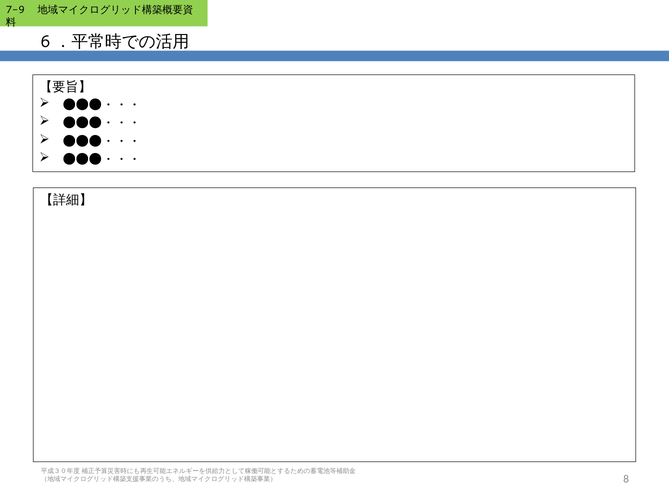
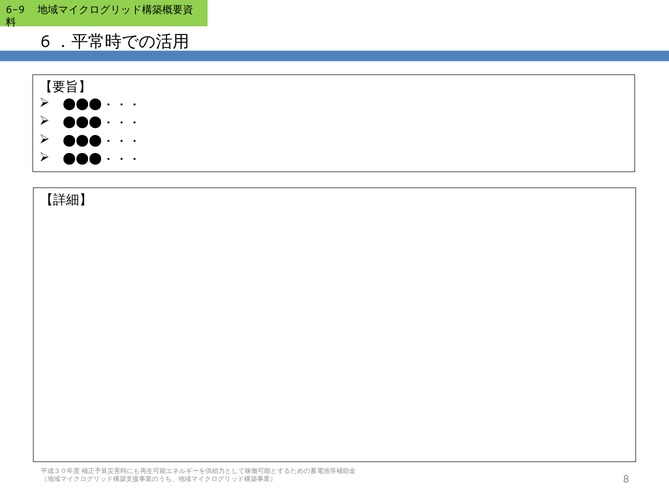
7-9: 7-9 -> 6-9 (15, 10)
